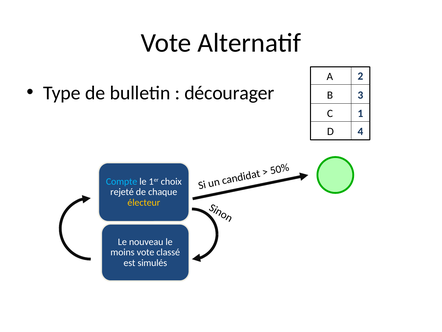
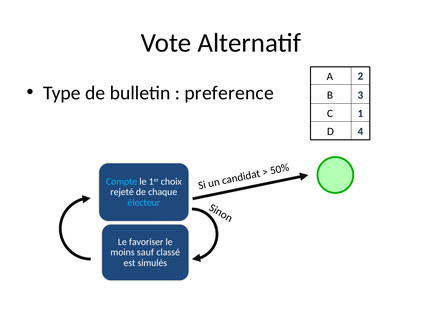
décourager: décourager -> preference (229, 93)
électeur colour: yellow -> light blue (144, 202)
nouveau: nouveau -> favoriser (146, 241)
moins vote: vote -> sauf (145, 252)
